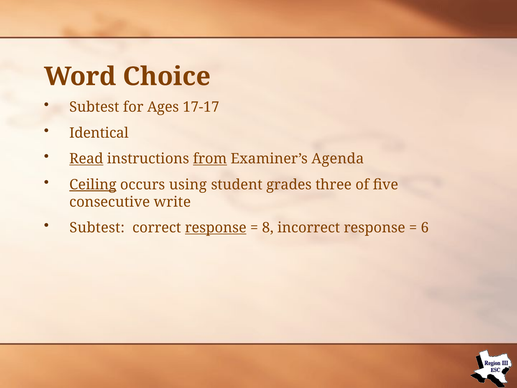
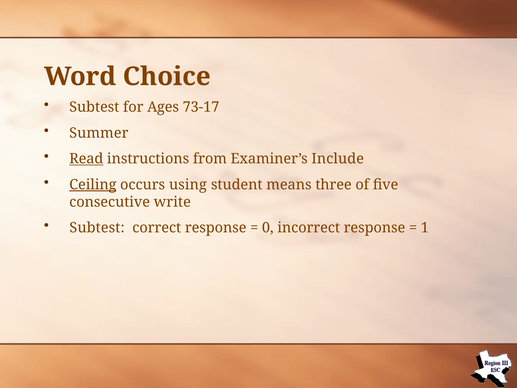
17-17: 17-17 -> 73-17 (201, 107)
Identical: Identical -> Summer (99, 133)
from underline: present -> none (210, 159)
Agenda: Agenda -> Include (338, 159)
grades: grades -> means (289, 185)
response underline: present -> none (216, 228)
8: 8 -> 0 (268, 228)
6: 6 -> 1 (425, 228)
